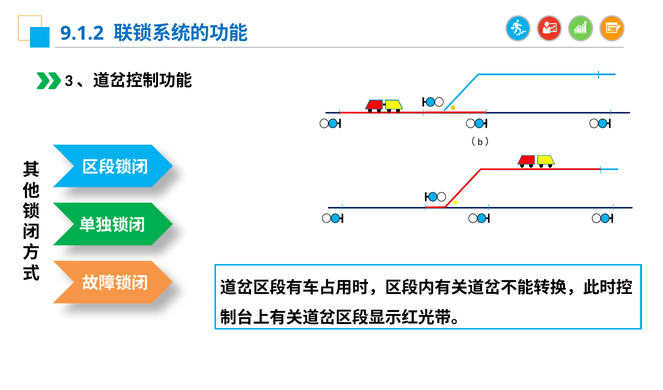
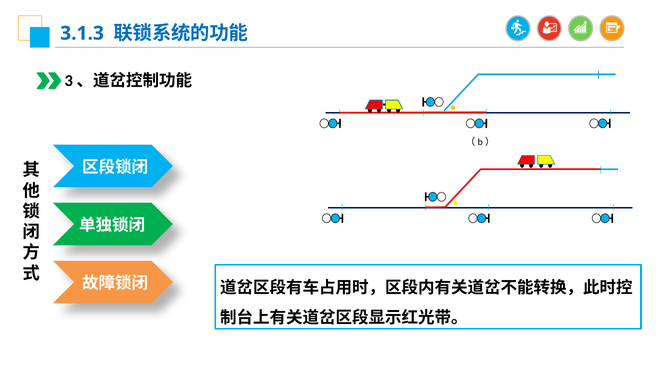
9.1.2: 9.1.2 -> 3.1.3 (82, 33)
